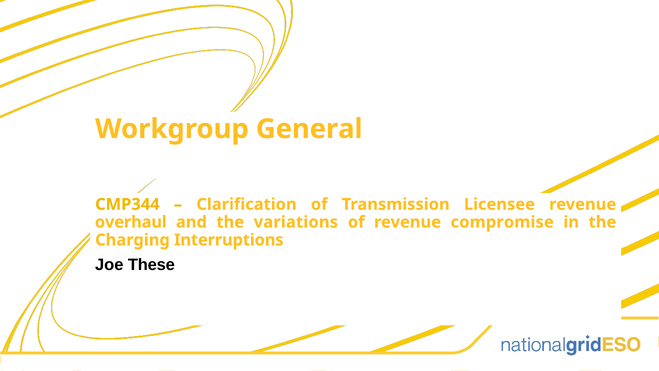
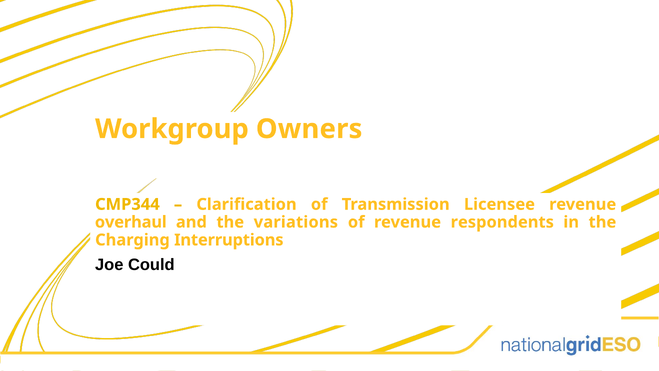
General: General -> Owners (309, 129)
compromise: compromise -> respondents (502, 222)
These: These -> Could (151, 264)
